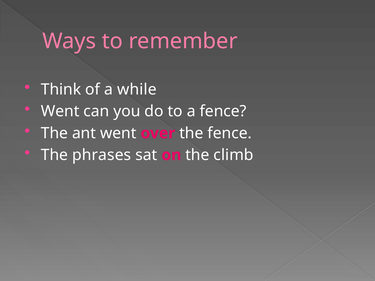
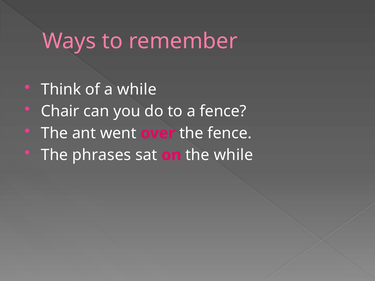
Went: Went -> Chair (60, 111)
the climb: climb -> while (233, 155)
